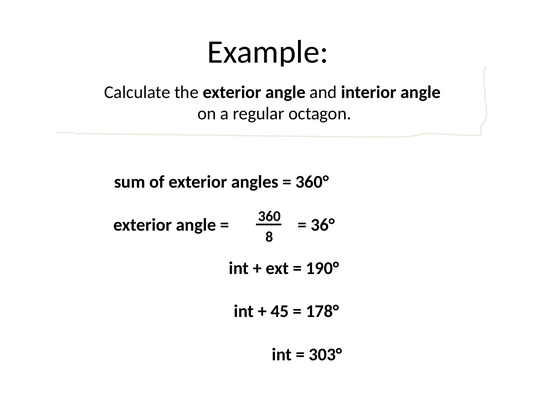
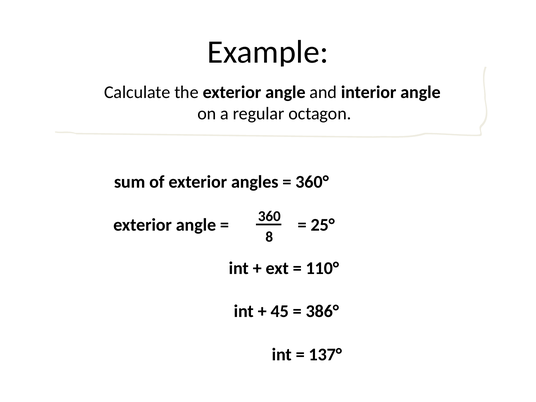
36°: 36° -> 25° (323, 225)
190°: 190° -> 110° (322, 268)
178°: 178° -> 386° (322, 311)
303°: 303° -> 137° (325, 355)
